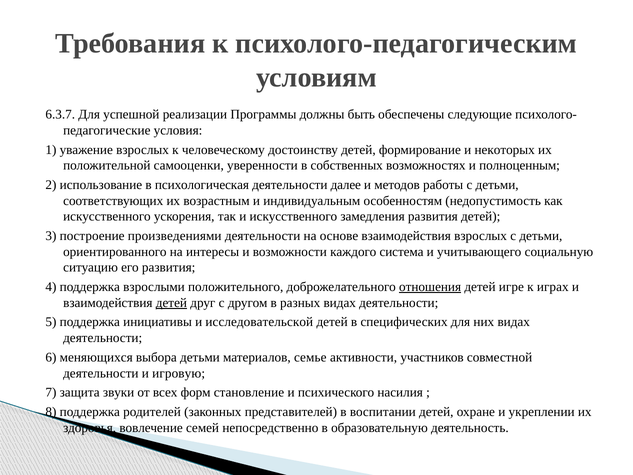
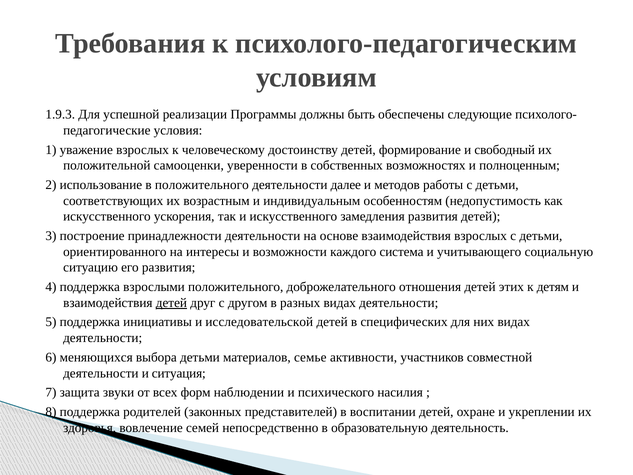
6.3.7: 6.3.7 -> 1.9.3 (60, 114)
некоторых: некоторых -> свободный (505, 150)
в психологическая: психологическая -> положительного (202, 185)
произведениями: произведениями -> принадлежности (175, 236)
отношения underline: present -> none (430, 287)
игре: игре -> этих (511, 287)
играх: играх -> детям (553, 287)
игровую: игровую -> ситуация (179, 373)
становление: становление -> наблюдении (249, 392)
